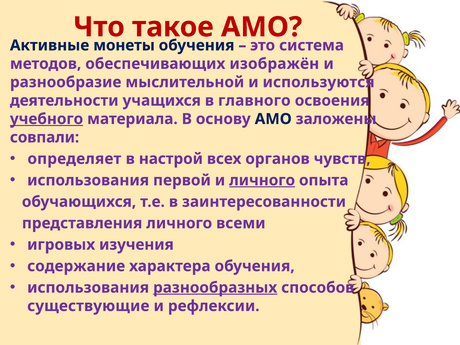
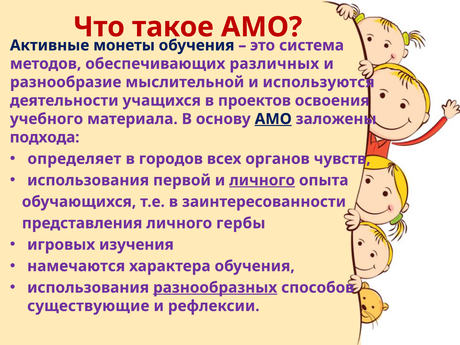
изображён: изображён -> различных (274, 64)
главного: главного -> проектов (254, 101)
учебного underline: present -> none (47, 119)
АМО underline: none -> present (273, 119)
совпали: совпали -> подхода (45, 137)
настрой: настрой -> городов (171, 159)
всеми: всеми -> гербы (241, 223)
содержание: содержание -> намечаются (76, 266)
